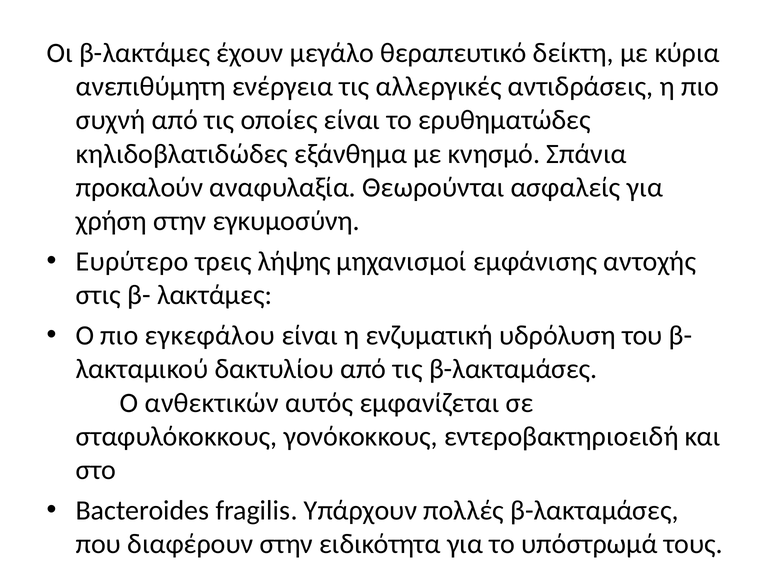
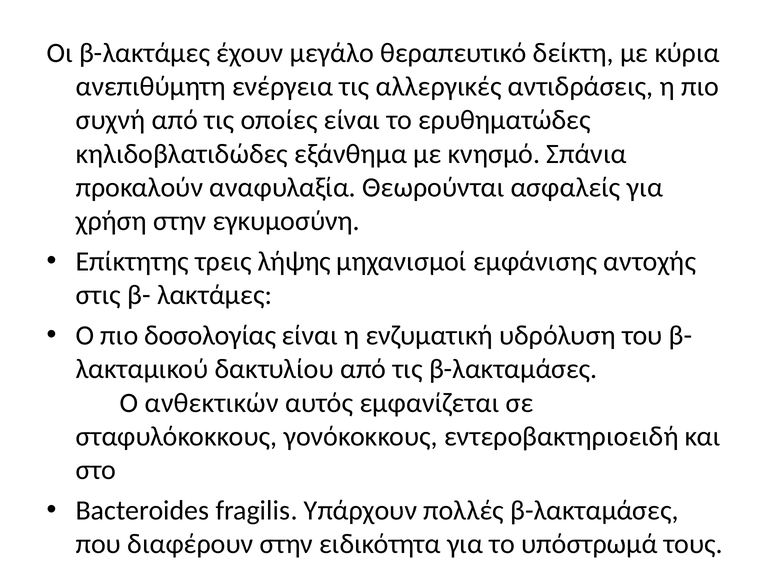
Ευρύτερο: Ευρύτερο -> Επίκτητης (132, 261)
εγκεφάλου: εγκεφάλου -> δοσολογίας (210, 336)
